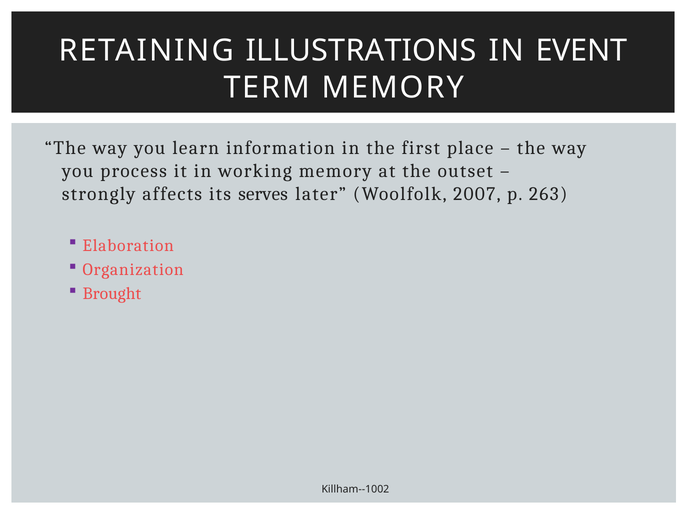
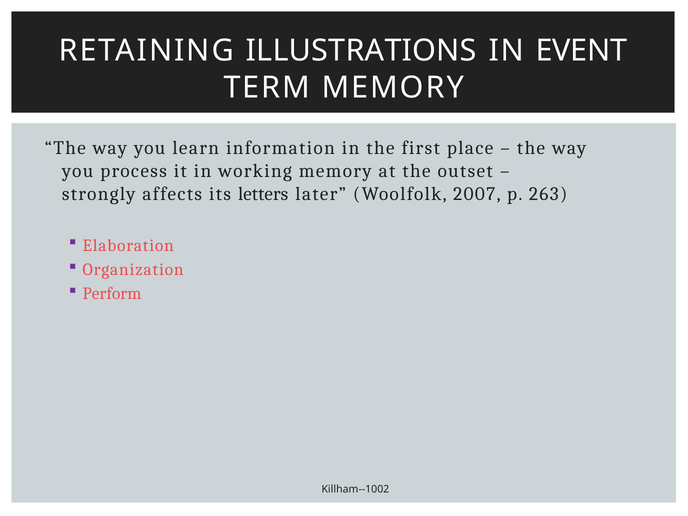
serves: serves -> letters (263, 194)
Brought: Brought -> Perform (112, 294)
